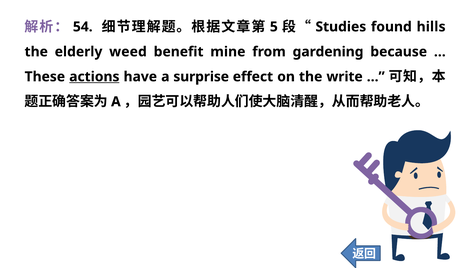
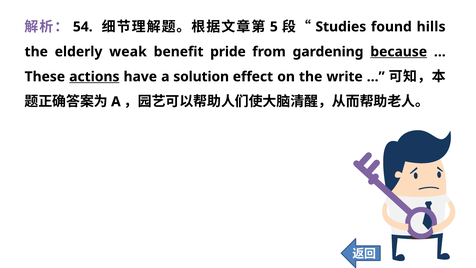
weed: weed -> weak (128, 52)
mine: mine -> pride (228, 52)
because underline: none -> present (399, 52)
surprise: surprise -> solution (201, 77)
